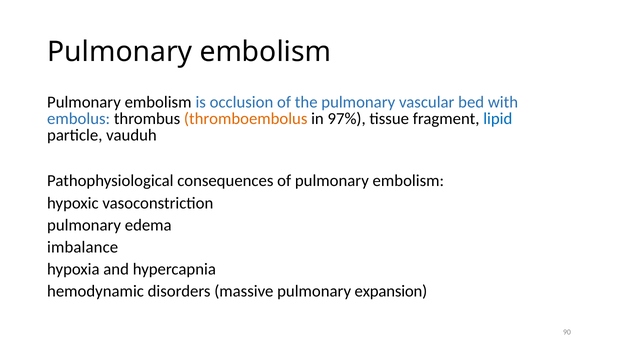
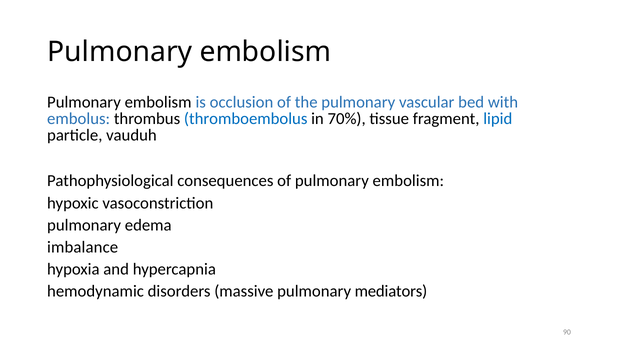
thromboembolus colour: orange -> blue (246, 119)
97%: 97% -> 70% (347, 119)
expansion: expansion -> mediators (391, 291)
